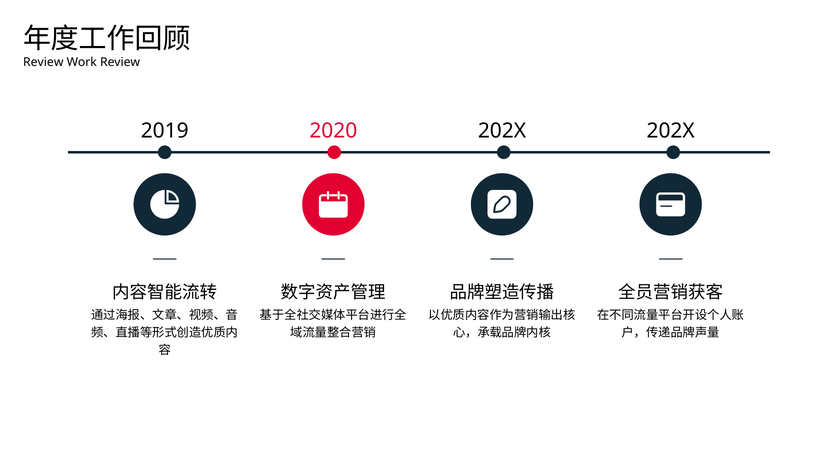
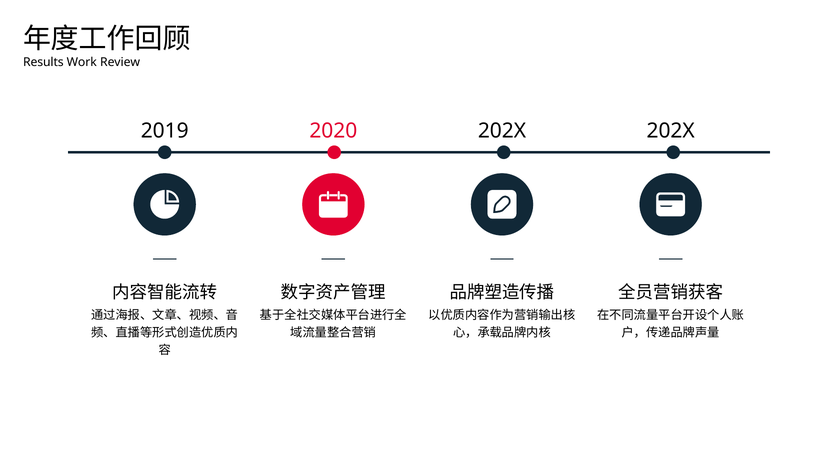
Review: Review -> Results (43, 62)
